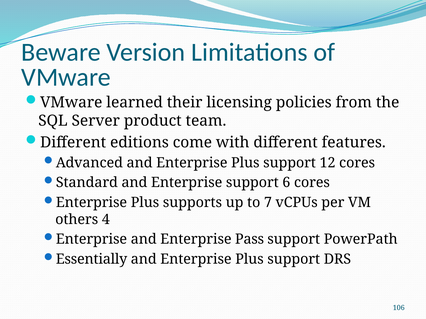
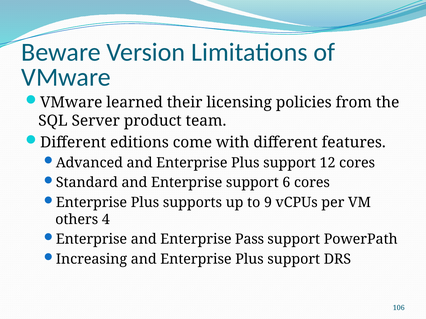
7: 7 -> 9 (268, 203)
Essentially: Essentially -> Increasing (91, 260)
